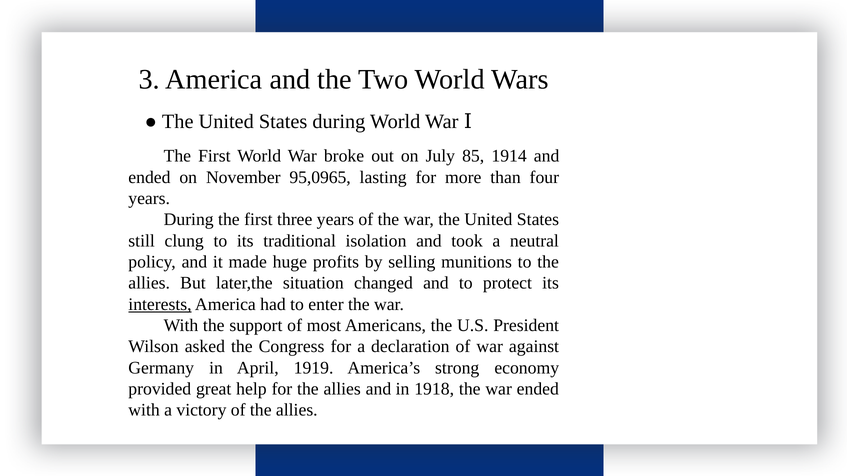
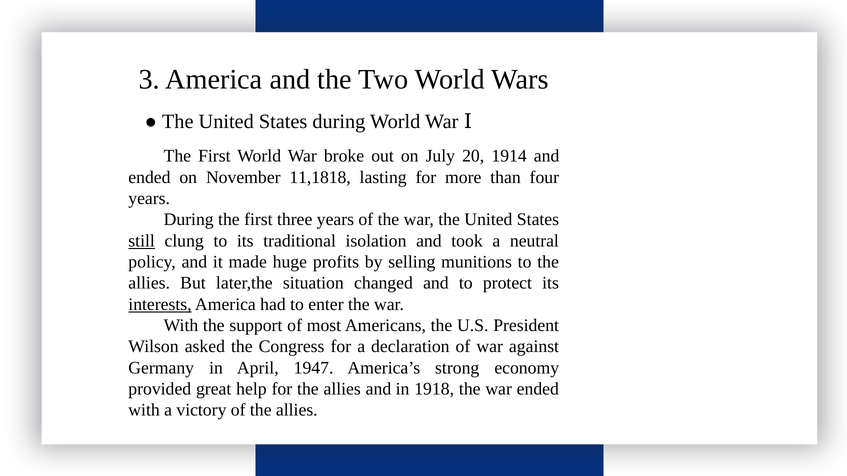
85: 85 -> 20 (473, 156)
95,0965: 95,0965 -> 11,1818 (320, 177)
still underline: none -> present (142, 241)
1919: 1919 -> 1947 (314, 368)
